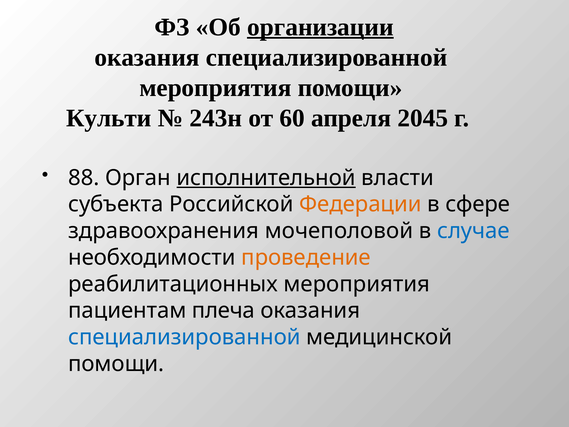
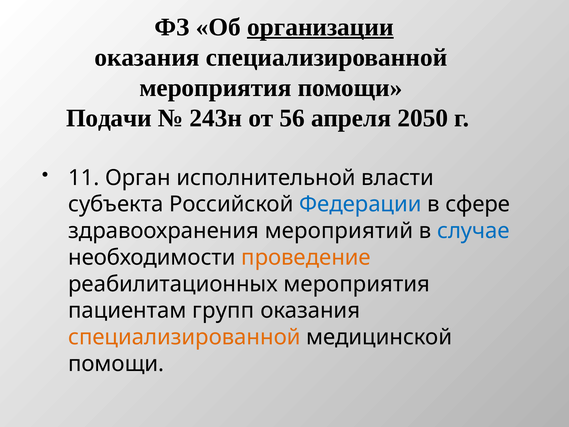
Культи: Культи -> Подачи (109, 118)
60: 60 -> 56 (292, 118)
2045: 2045 -> 2050 (423, 118)
88: 88 -> 11 (84, 178)
исполнительной underline: present -> none (266, 178)
Федерации colour: orange -> blue (360, 204)
мочеполовой: мочеполовой -> мероприятий (339, 231)
плеча: плеча -> групп (223, 311)
специализированной colour: blue -> orange (184, 337)
